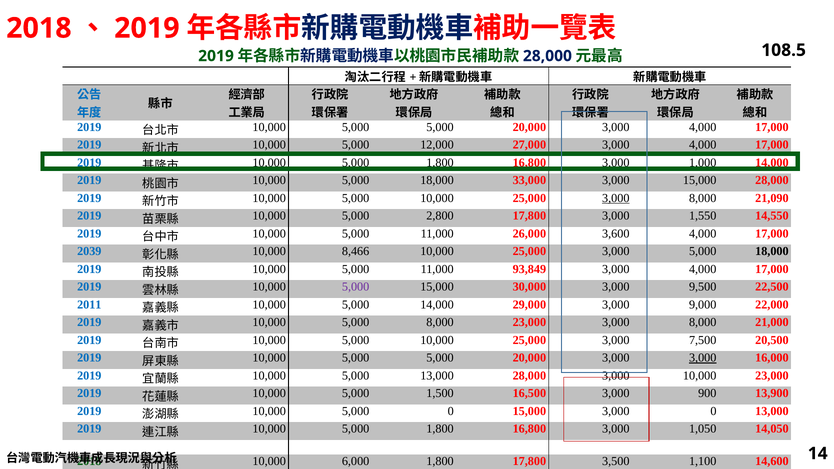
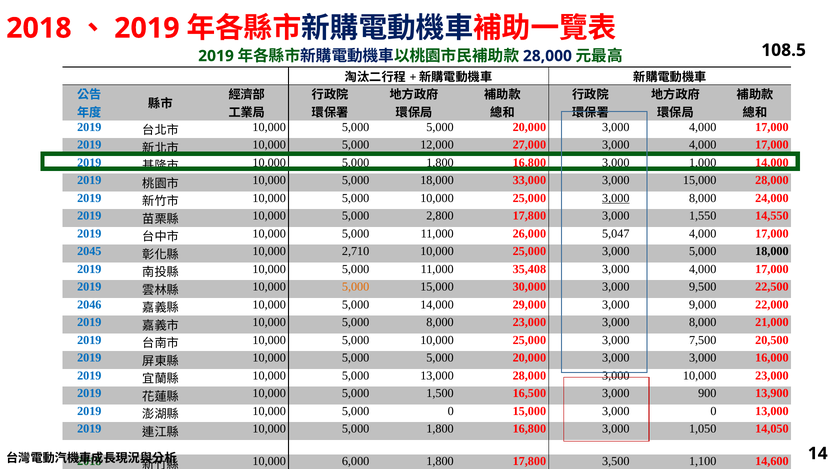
21,090: 21,090 -> 24,000 (772, 198)
3,600: 3,600 -> 5,047 (616, 234)
2039: 2039 -> 2045 (89, 251)
8,466: 8,466 -> 2,710 (356, 251)
93,849: 93,849 -> 35,408 (529, 269)
5,000 colour: purple -> orange (356, 287)
2011: 2011 -> 2046 (89, 305)
3,000 underline: present -> none (703, 358)
